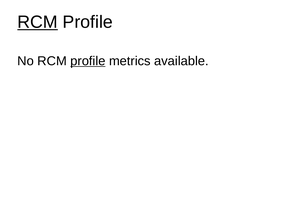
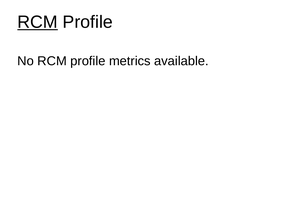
profile underline: present -> none (88, 61)
